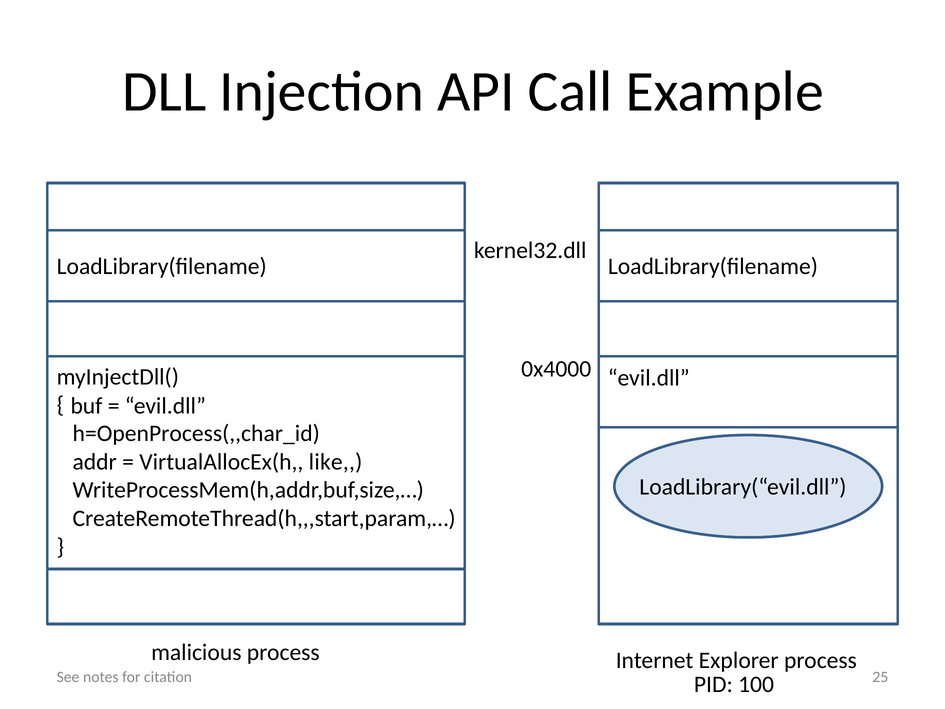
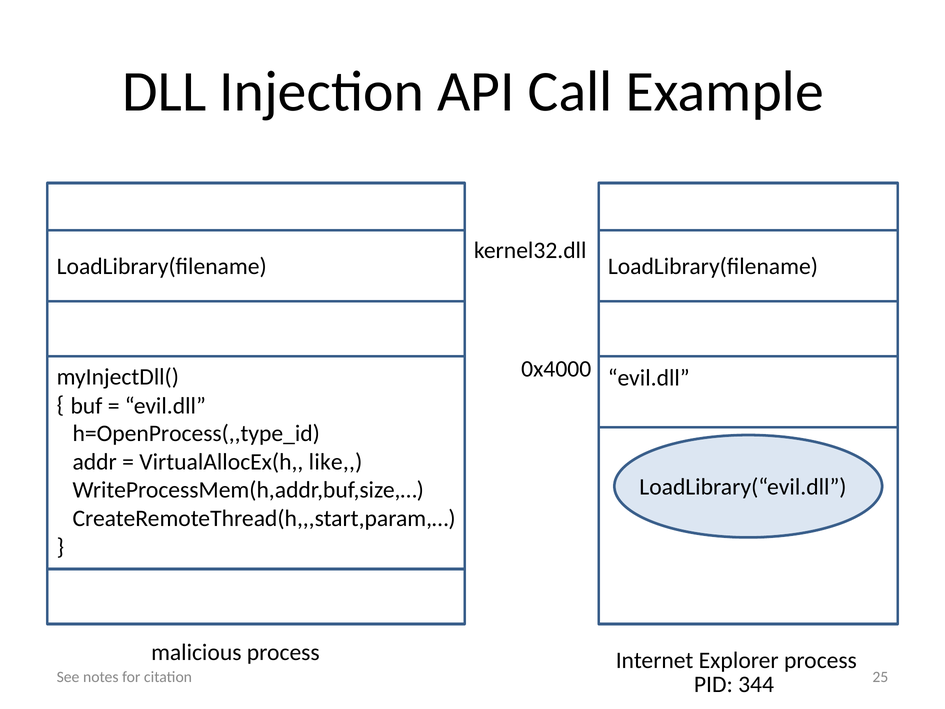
h=OpenProcess(,,char_id: h=OpenProcess(,,char_id -> h=OpenProcess(,,type_id (196, 433)
100: 100 -> 344 (756, 684)
